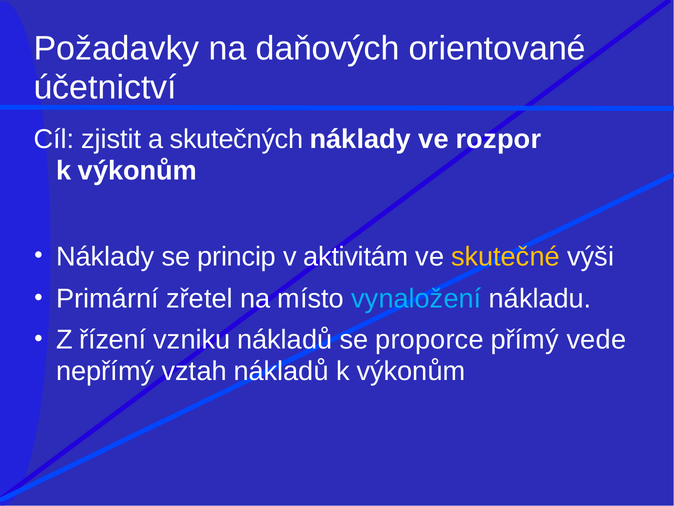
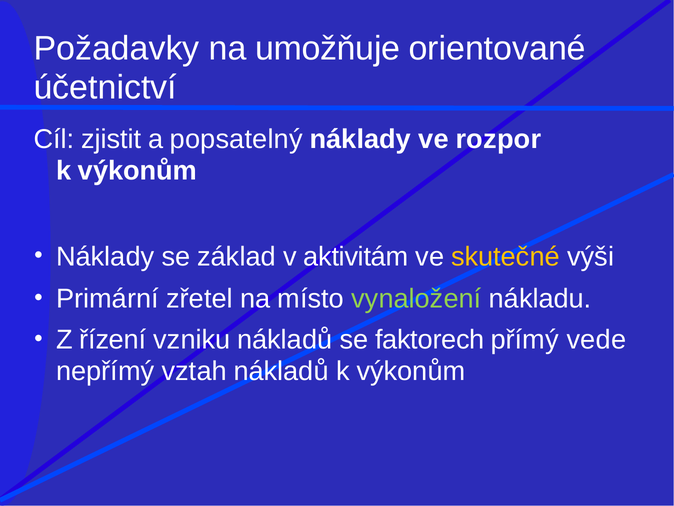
daňových: daňových -> umožňuje (328, 48)
skutečných: skutečných -> popsatelný (236, 139)
princip: princip -> základ (237, 256)
vynaložení colour: light blue -> light green (416, 299)
proporce: proporce -> faktorech (430, 340)
